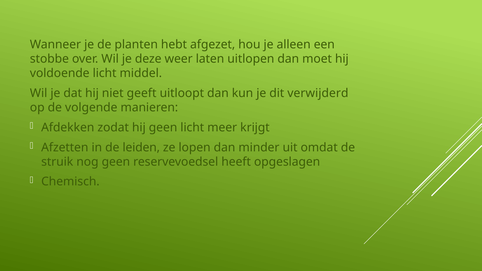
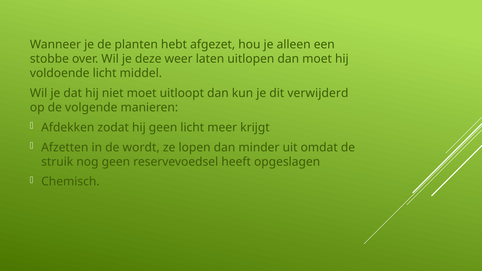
niet geeft: geeft -> moet (142, 93)
leiden: leiden -> wordt (141, 147)
